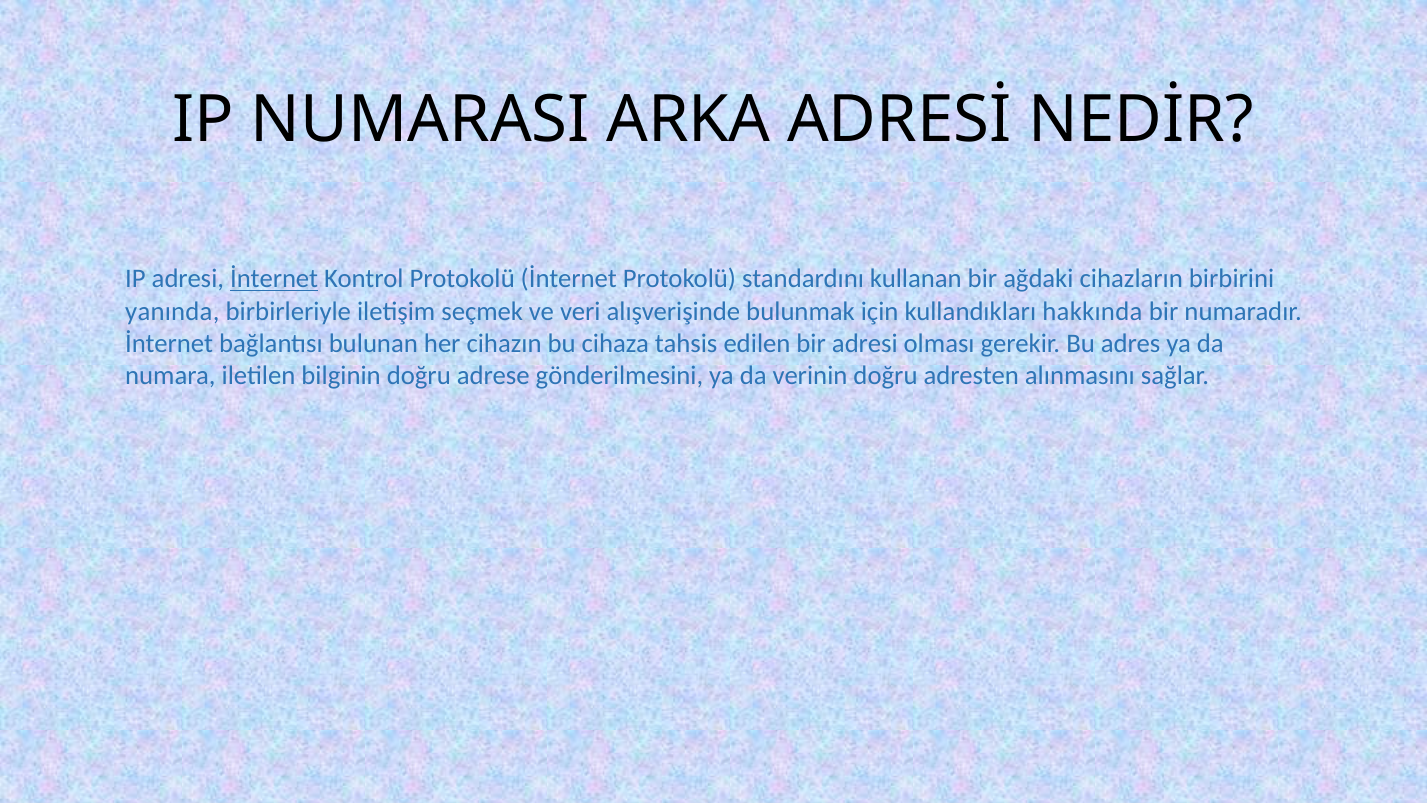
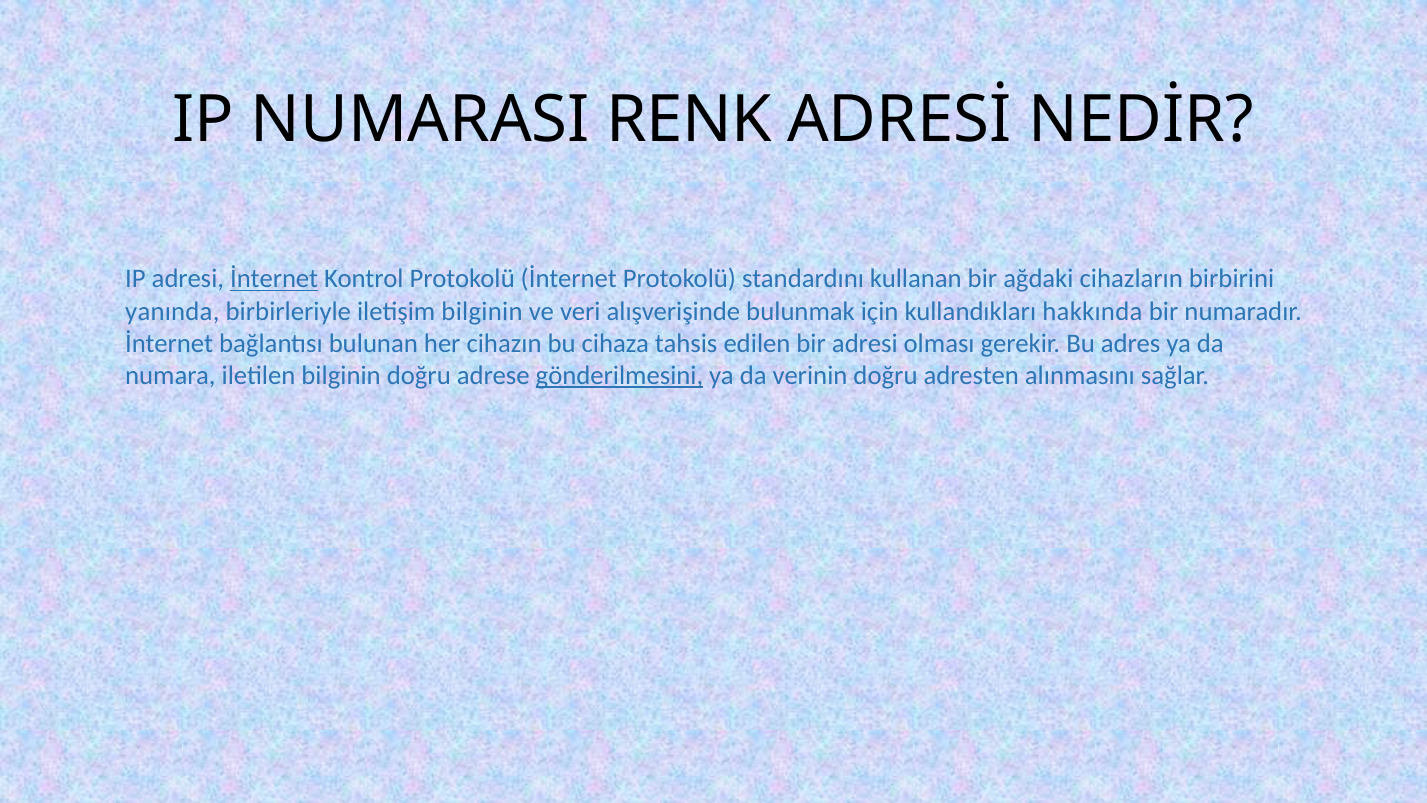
ARKA: ARKA -> RENK (689, 120)
iletişim seçmek: seçmek -> bilginin (482, 311)
gönderilmesini underline: none -> present (619, 375)
